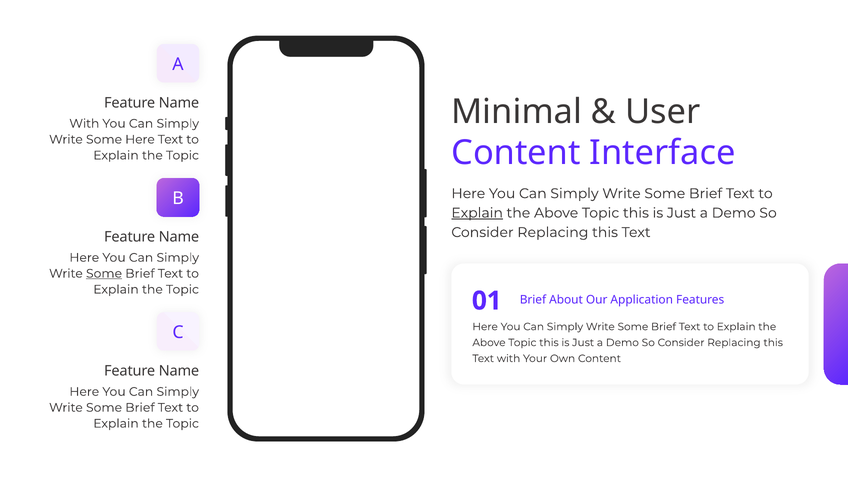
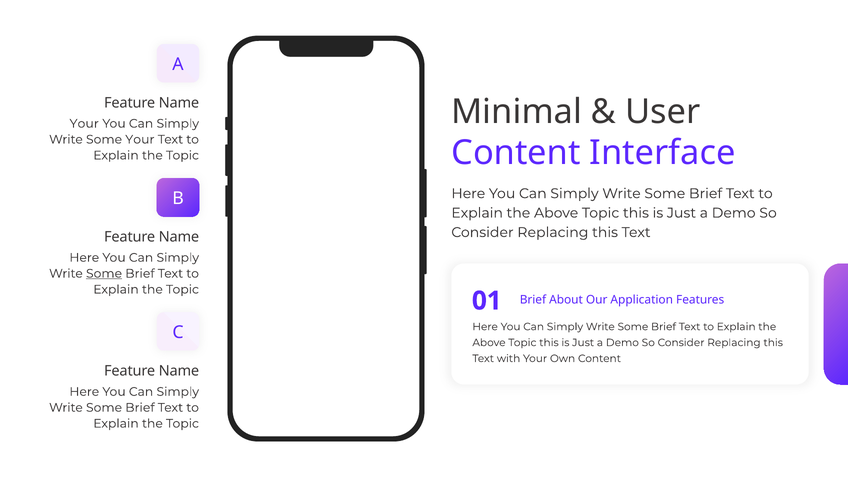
With: With -> Your (84, 124)
Some Here: Here -> Your (140, 139)
Explain underline: present -> none (477, 213)
